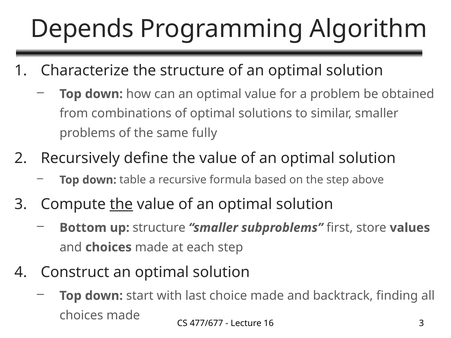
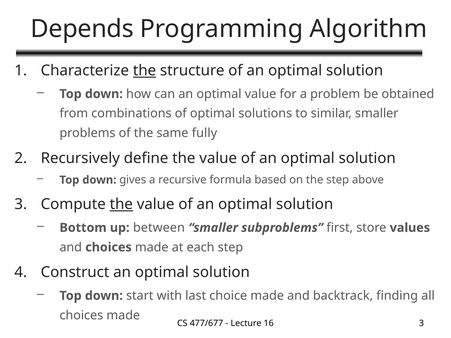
the underline: none -> present (145, 71)
table: table -> gives (133, 180)
up structure: structure -> between (159, 228)
